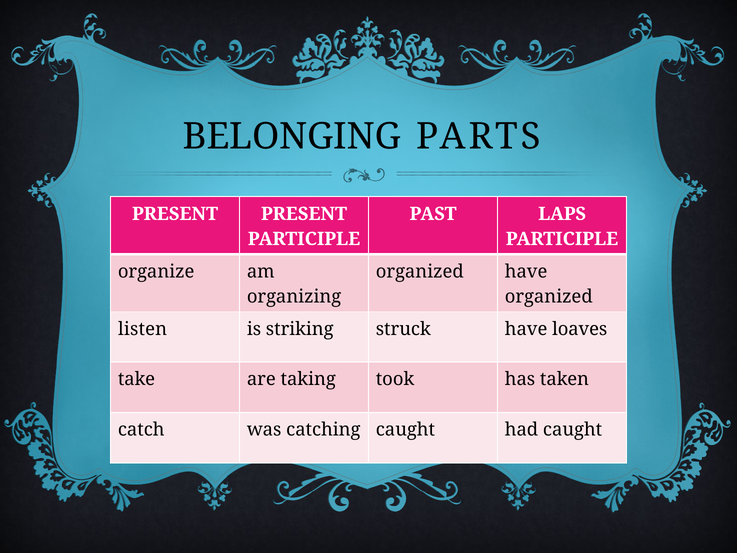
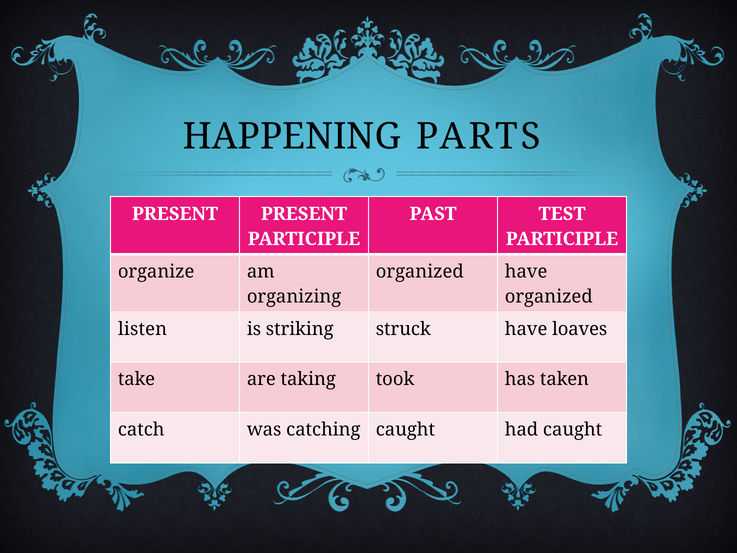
BELONGING: BELONGING -> HAPPENING (292, 136)
LAPS: LAPS -> TEST (562, 214)
